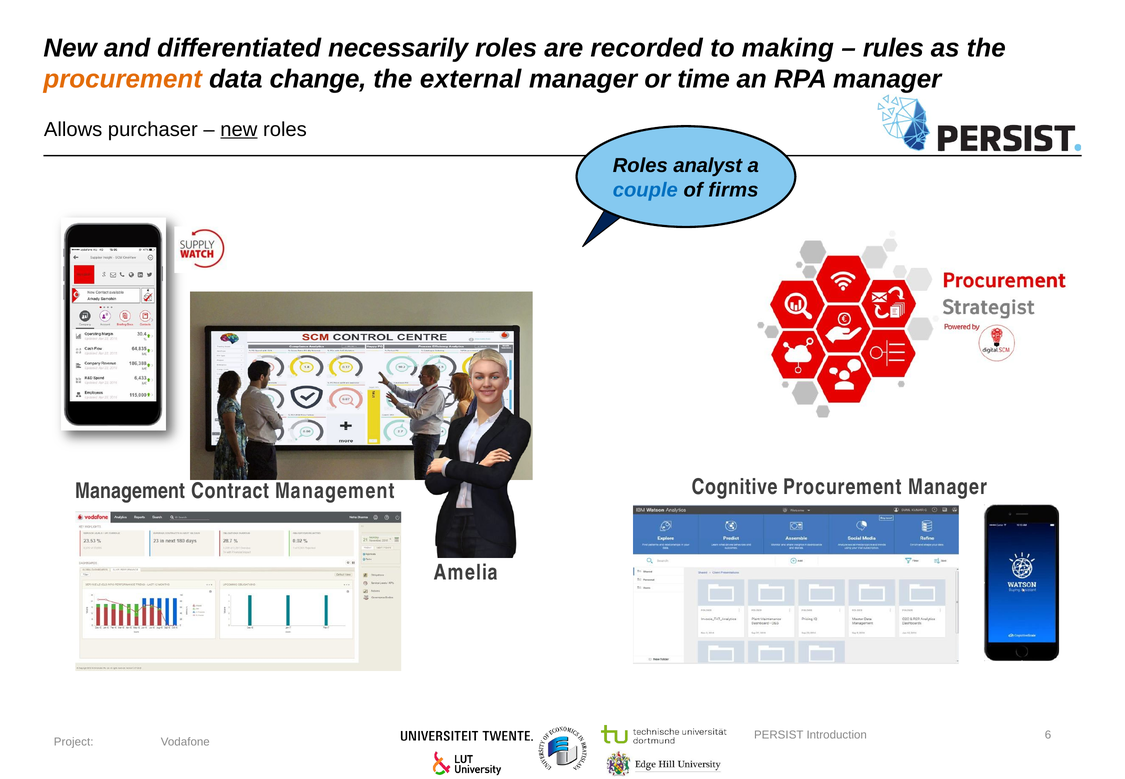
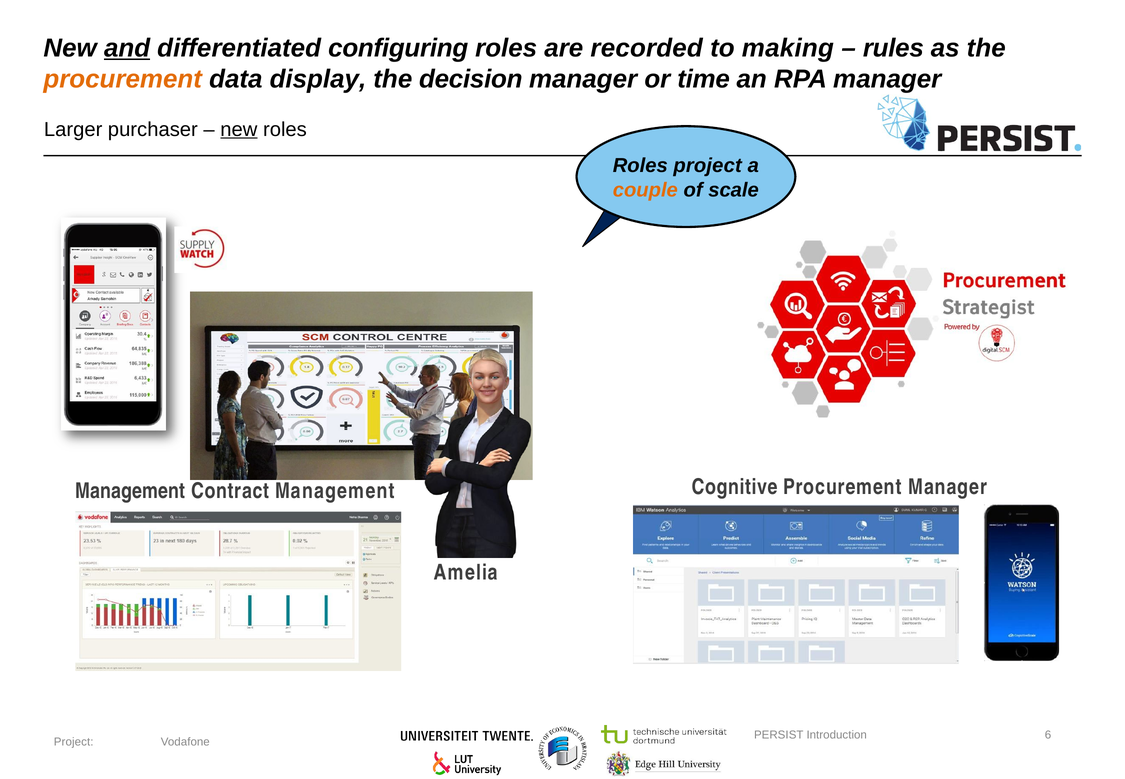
and underline: none -> present (127, 48)
necessarily: necessarily -> configuring (398, 48)
change: change -> display (318, 79)
external: external -> decision (471, 79)
Allows: Allows -> Larger (73, 129)
Roles analyst: analyst -> project (708, 166)
couple colour: blue -> orange (645, 190)
firms: firms -> scale (734, 190)
